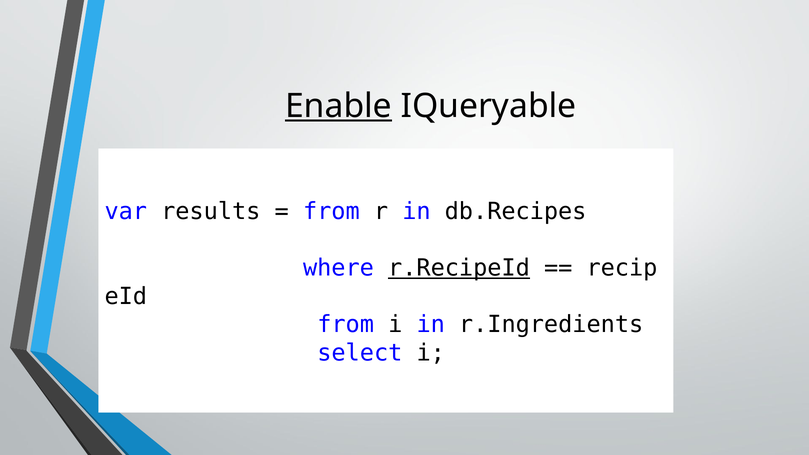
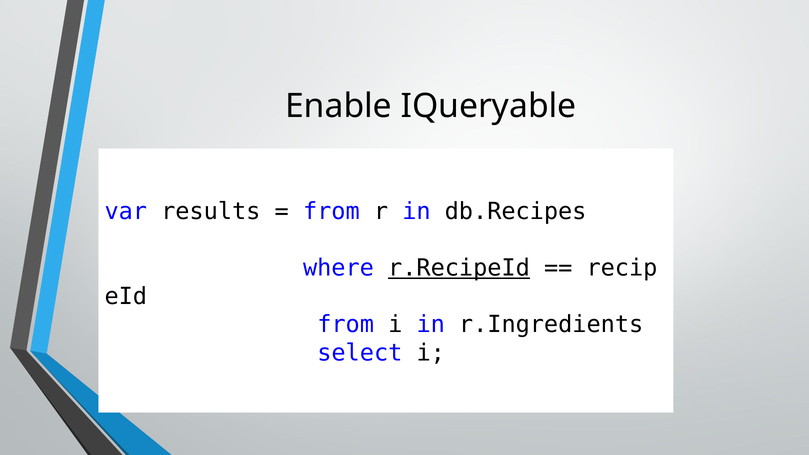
Enable underline: present -> none (339, 106)
